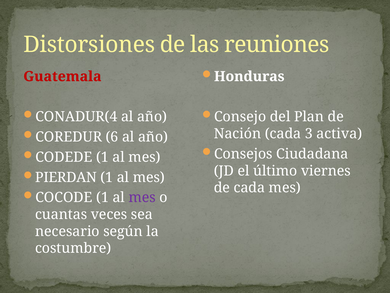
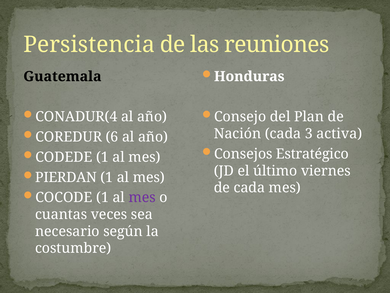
Distorsiones: Distorsiones -> Persistencia (89, 45)
Guatemala colour: red -> black (62, 76)
Ciudadana: Ciudadana -> Estratégico (312, 154)
